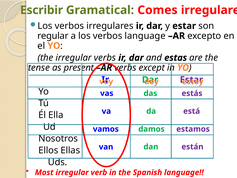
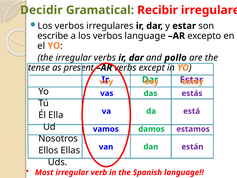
Escribir: Escribir -> Decidir (41, 10)
Comes: Comes -> Recibir (158, 10)
regular: regular -> escribe (53, 36)
estas: estas -> pollo (176, 58)
